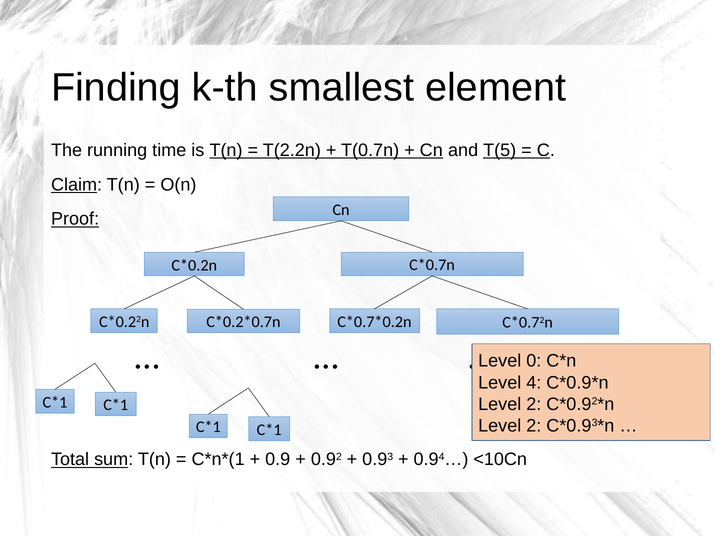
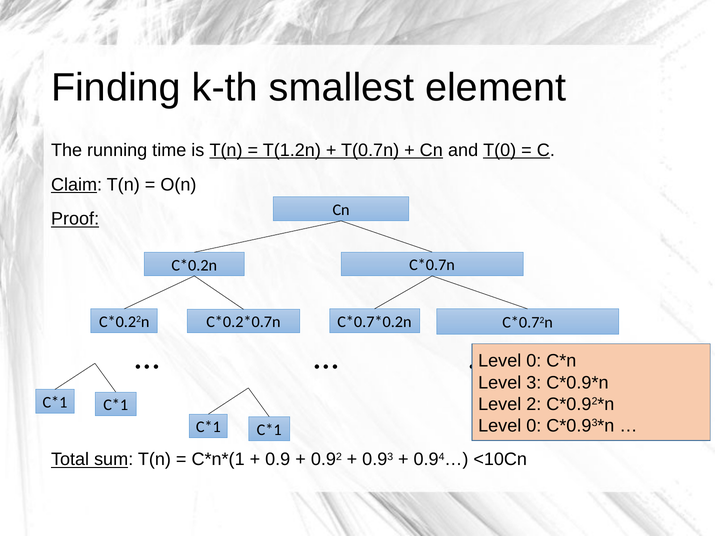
T(2.2n: T(2.2n -> T(1.2n (292, 150)
T(5: T(5 -> T(0 (500, 150)
4: 4 -> 3 (534, 383)
2: 2 -> 0 (534, 426)
